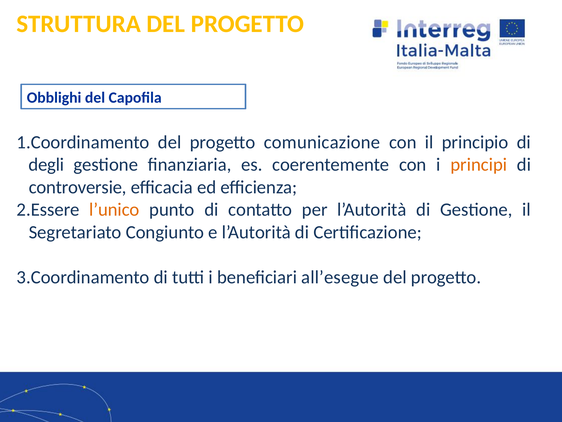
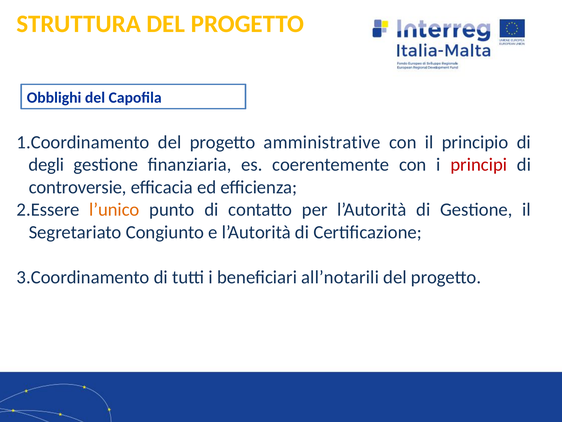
comunicazione: comunicazione -> amministrative (322, 142)
principi colour: orange -> red (479, 165)
all’esegue: all’esegue -> all’notarili (340, 277)
